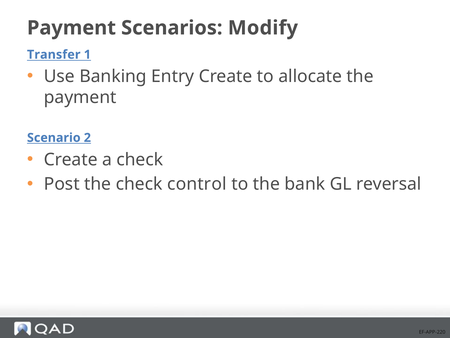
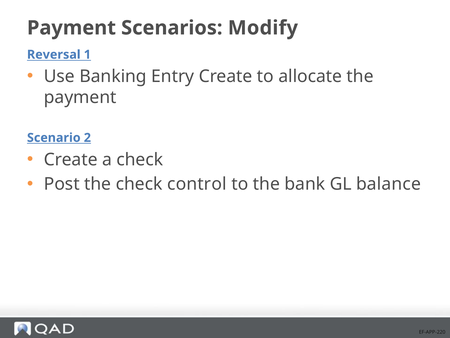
Transfer: Transfer -> Reversal (54, 55)
reversal: reversal -> balance (389, 184)
